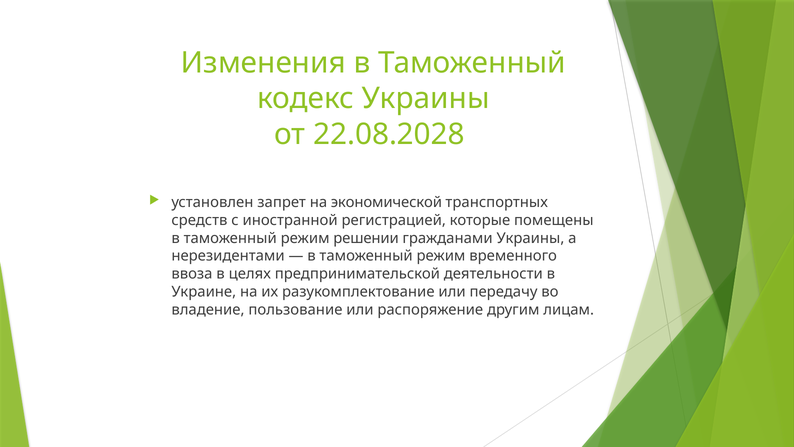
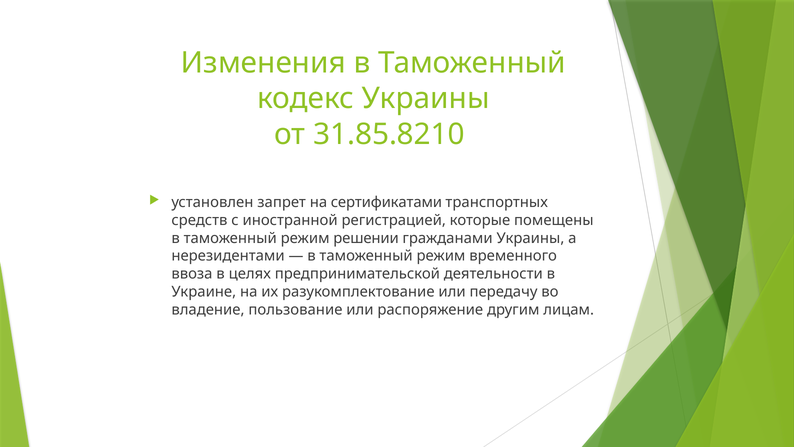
22.08.2028: 22.08.2028 -> 31.85.8210 (389, 134)
экономической: экономической -> сертификатами (386, 202)
